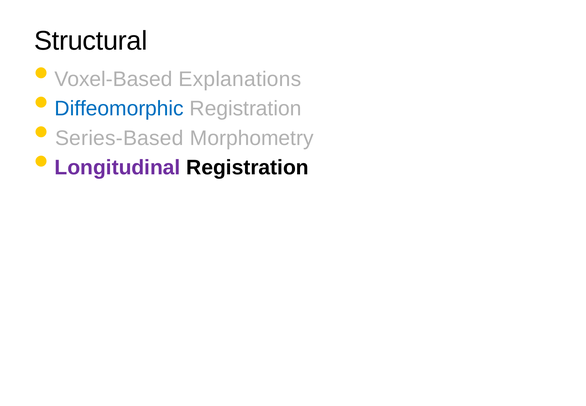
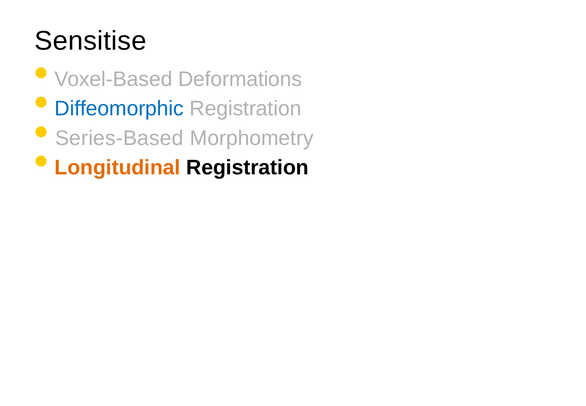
Structural: Structural -> Sensitise (90, 41)
Explanations: Explanations -> Deformations (240, 79)
Longitudinal colour: purple -> orange (118, 167)
